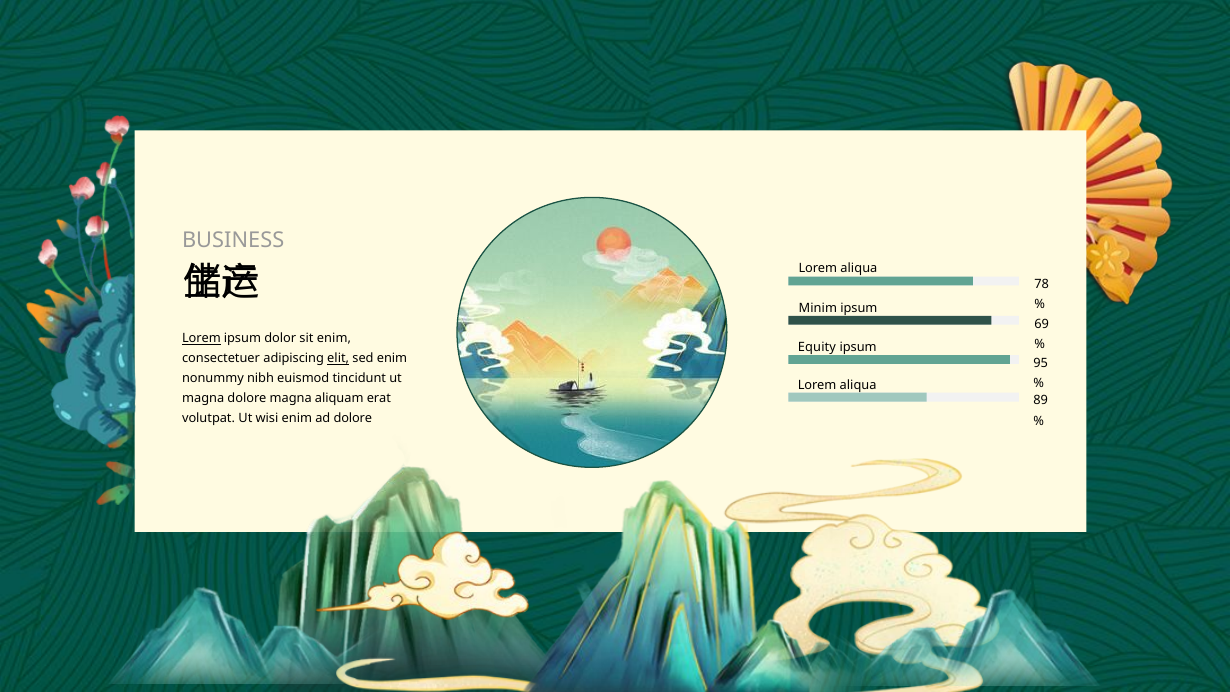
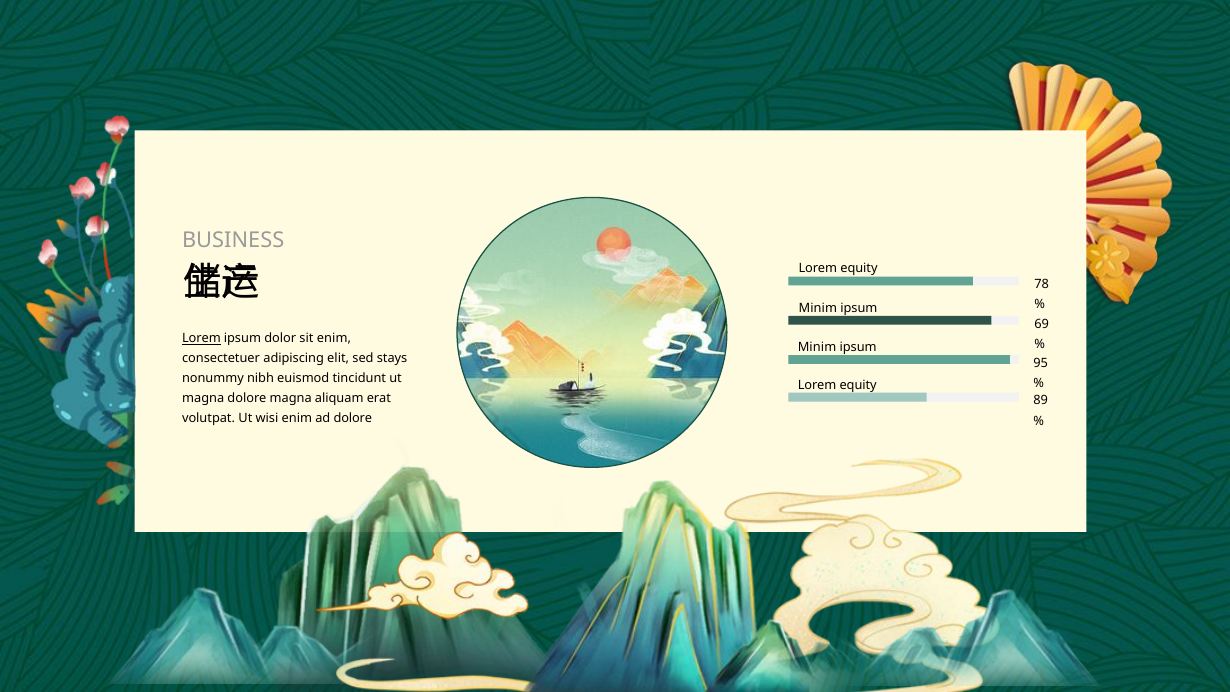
aliqua: aliqua -> equity (859, 268)
Equity: Equity -> Minim (817, 348)
elit underline: present -> none (338, 359)
sed enim: enim -> stays (392, 359)
aliqua: aliqua -> equity (858, 385)
